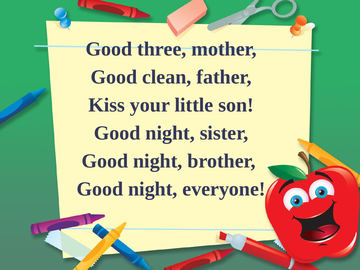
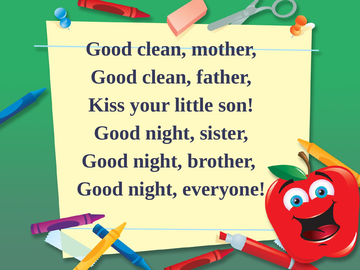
three: three -> clean (162, 49)
